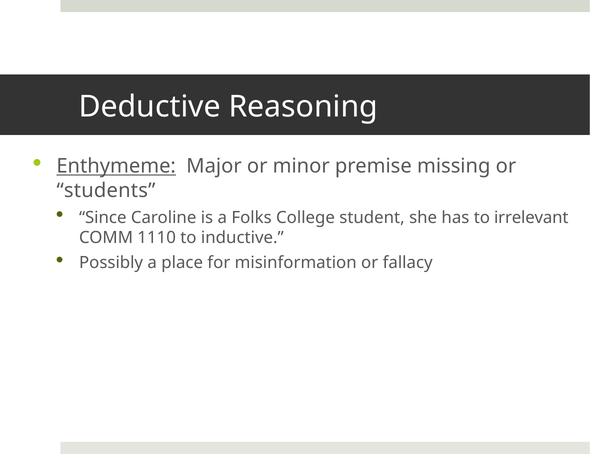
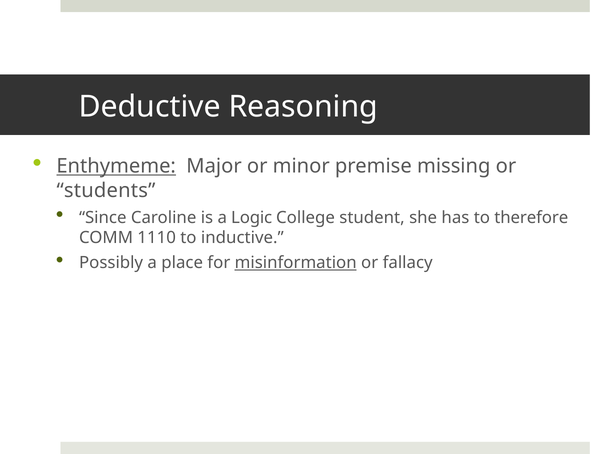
Folks: Folks -> Logic (252, 217)
irrelevant: irrelevant -> therefore (531, 217)
misinformation underline: none -> present (296, 263)
